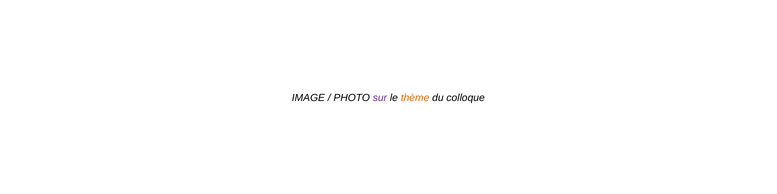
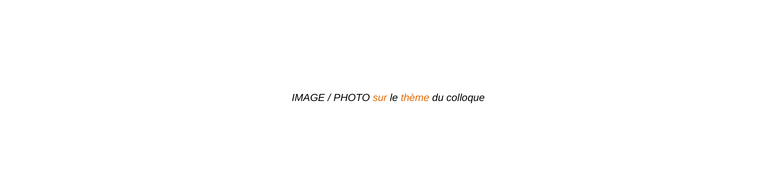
sur colour: purple -> orange (380, 98)
